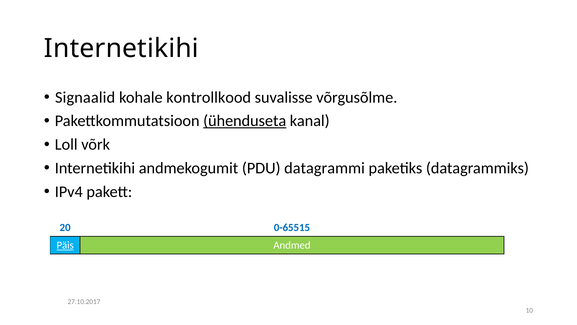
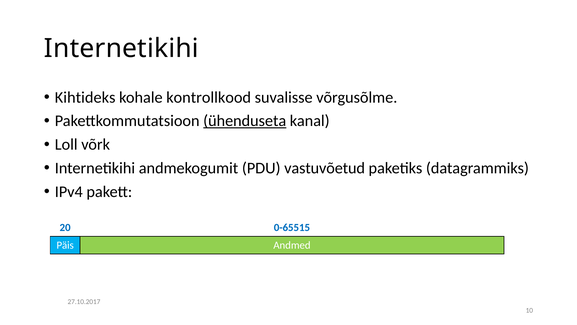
Signaalid: Signaalid -> Kihtideks (85, 97)
datagrammi: datagrammi -> vastuvõetud (325, 168)
Päis underline: present -> none (65, 245)
